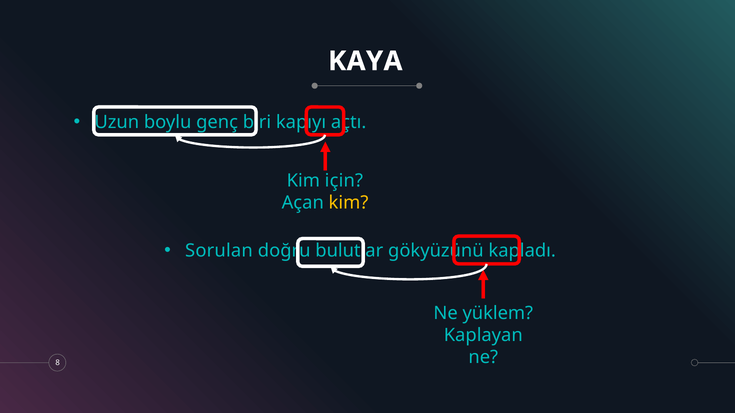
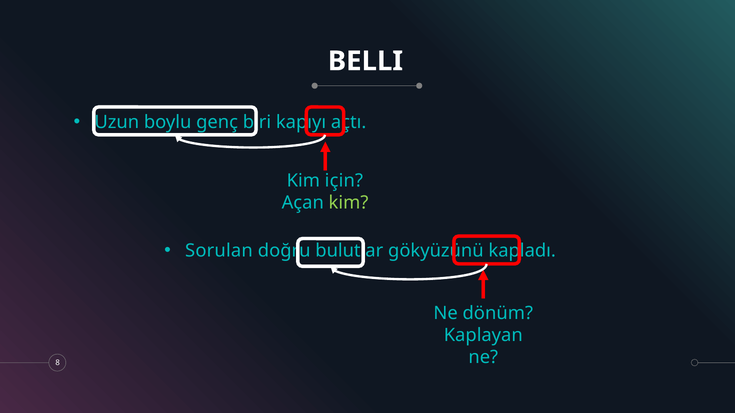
KAYA: KAYA -> BELLI (365, 61)
kim colour: yellow -> light green (348, 203)
yüklem: yüklem -> dönüm (498, 314)
